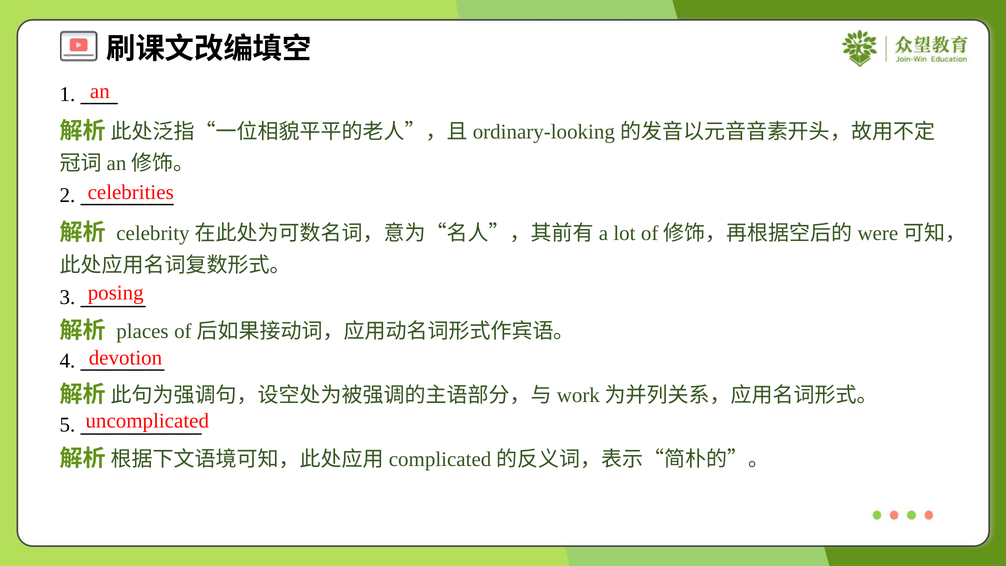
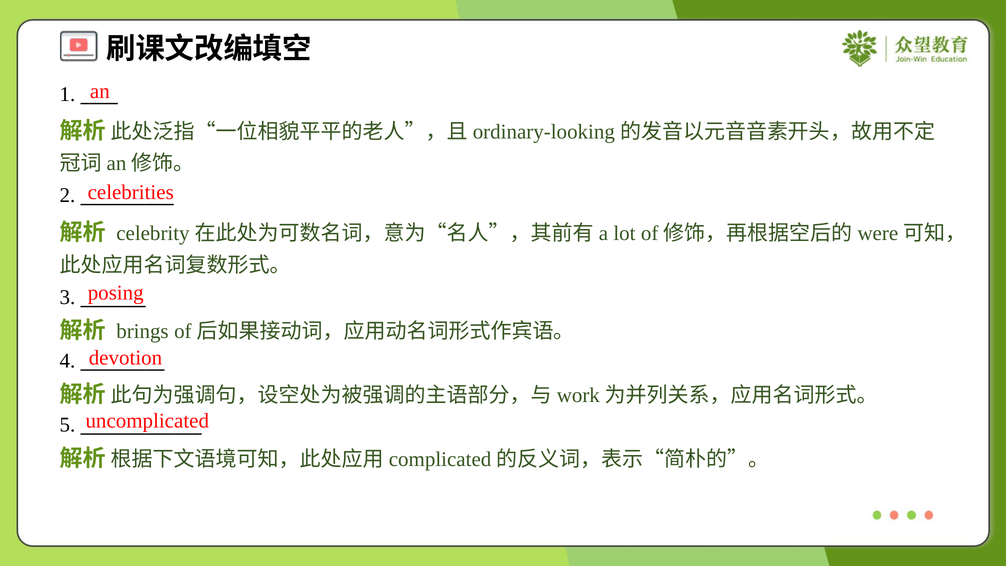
places: places -> brings (142, 331)
